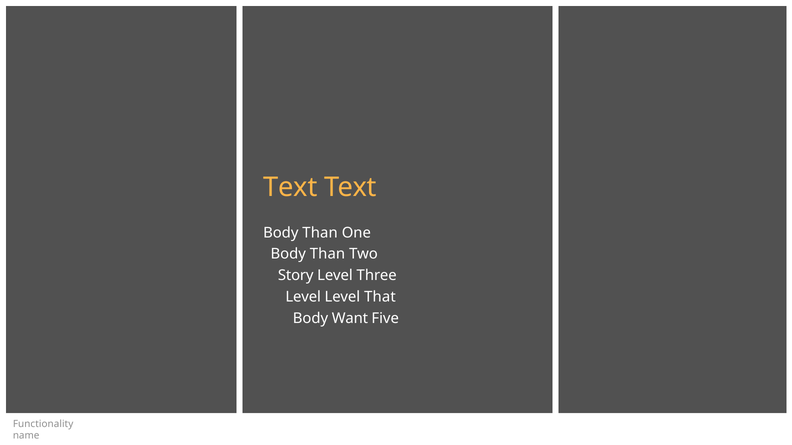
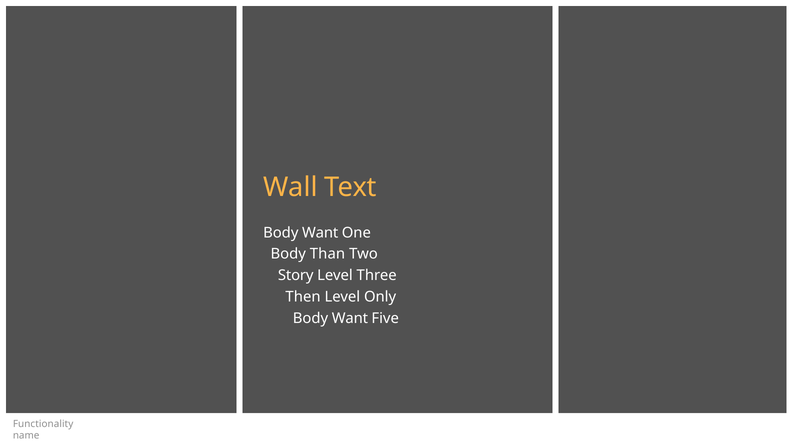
Text: Text -> Wall (290, 187)
Than: Than -> Want (320, 233)
Level: Level -> Then (303, 297)
That: That -> Only (380, 297)
